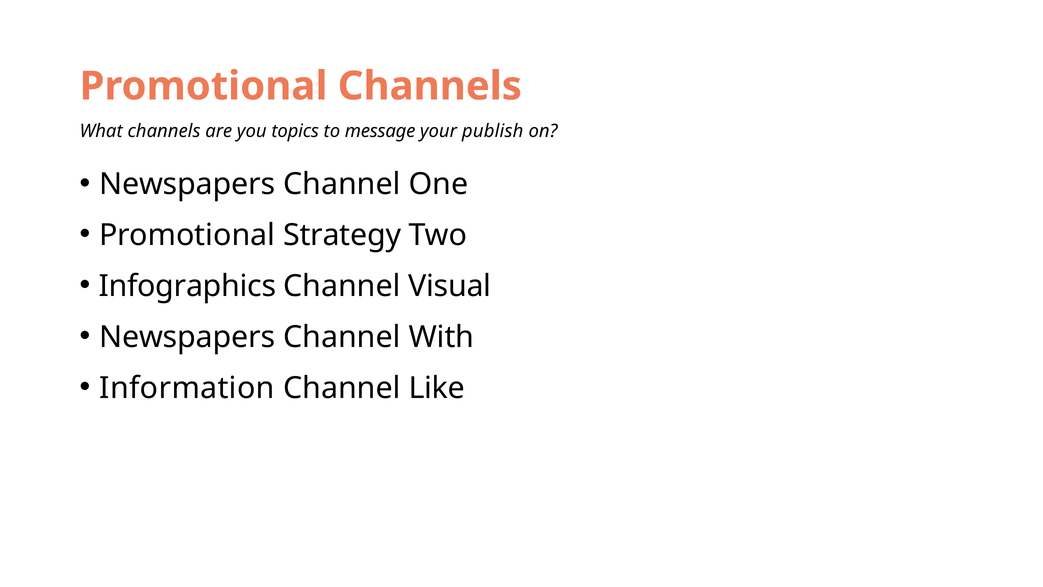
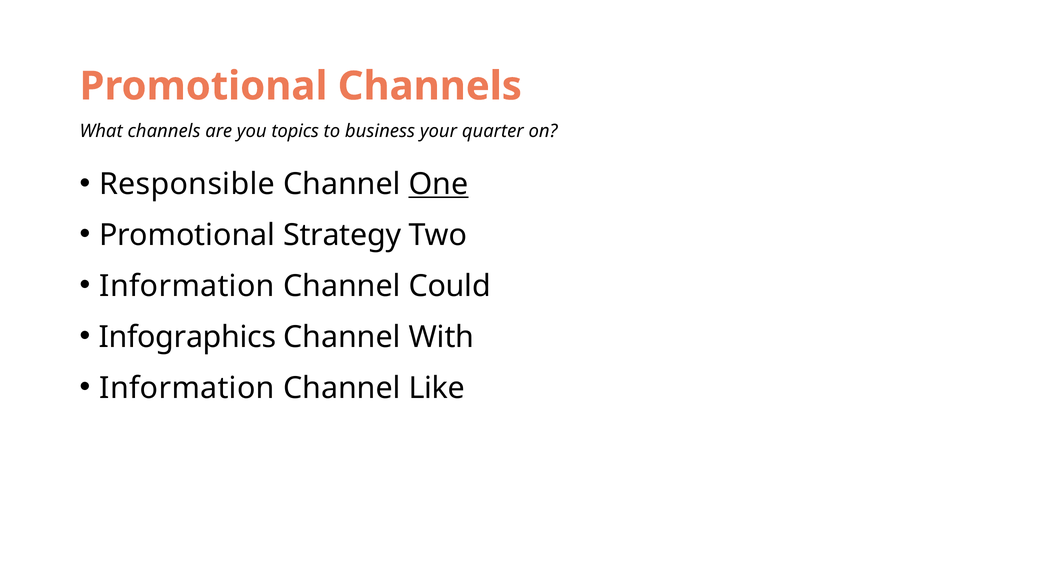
message: message -> business (380, 131)
publish: publish -> quarter (493, 131)
Newspapers: Newspapers -> Responsible (187, 184)
One underline: none -> present (438, 184)
Infographics: Infographics -> Information (187, 286)
Visual: Visual -> Could (450, 286)
Newspapers: Newspapers -> Infographics (187, 337)
